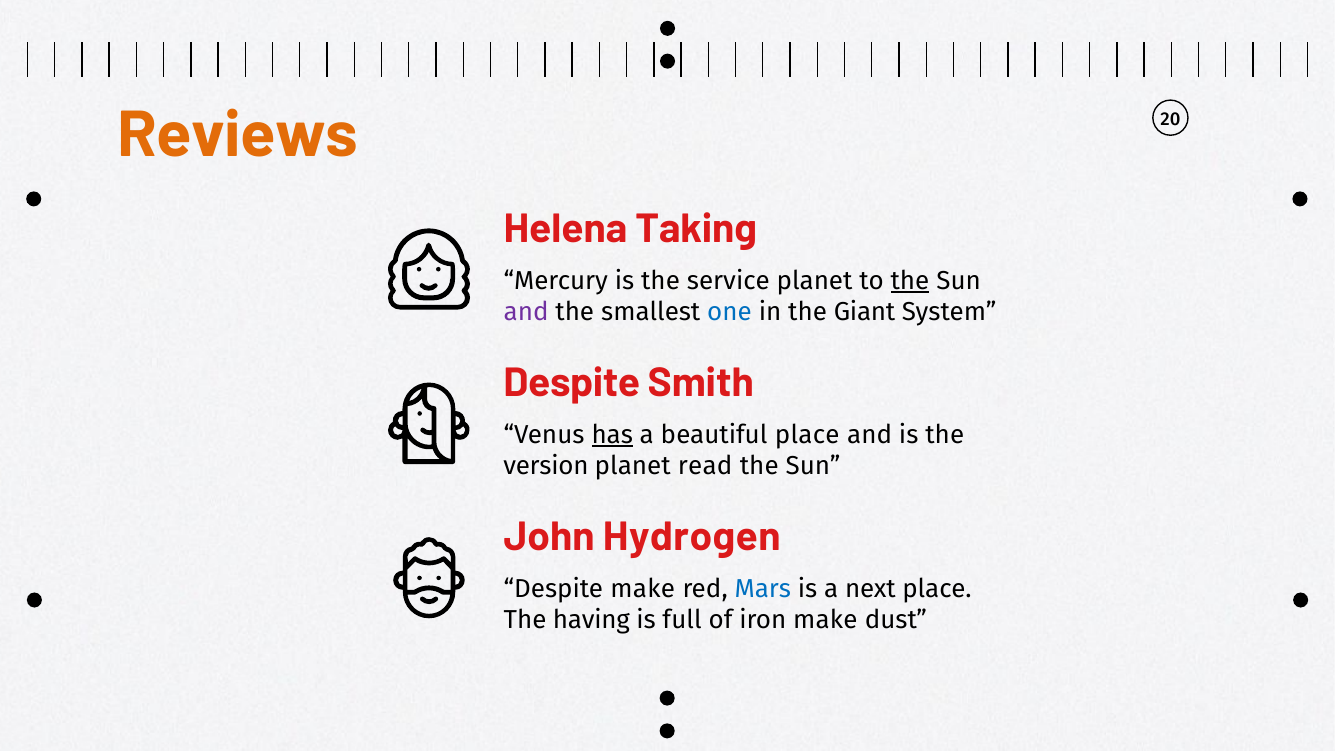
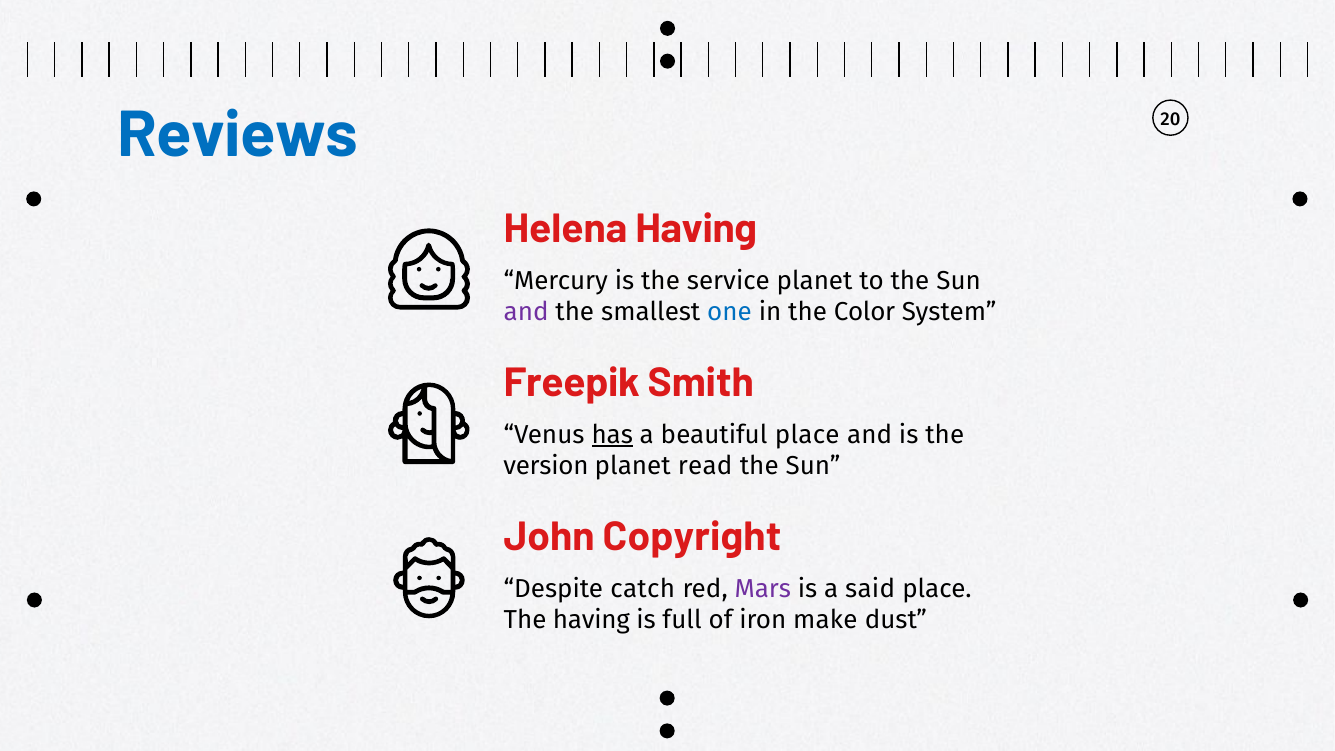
Reviews colour: orange -> blue (238, 135)
Helena Taking: Taking -> Having (696, 229)
the underline: present -> none (910, 281)
Giant: Giant -> Color (865, 312)
Despite: Despite -> Freepik (572, 383)
Hydrogen: Hydrogen -> Copyright (692, 537)
Despite make: make -> catch (643, 589)
Mars colour: blue -> purple (763, 589)
next: next -> said (870, 589)
